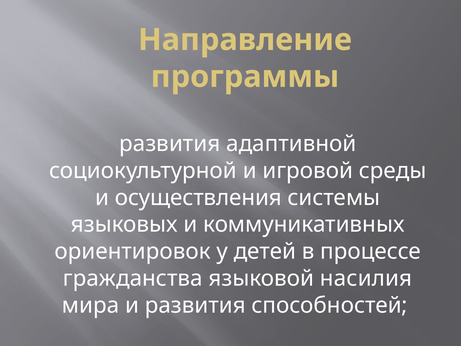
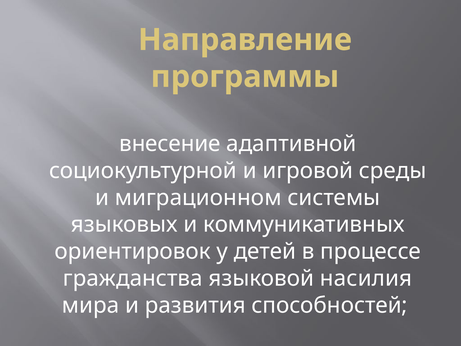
развития: развития -> внесение (170, 144)
осуществления: осуществления -> миграционном (198, 198)
